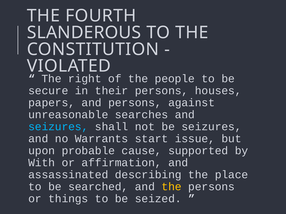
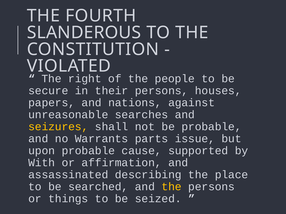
and persons: persons -> nations (135, 103)
seizures colour: light blue -> yellow (58, 127)
be seizures: seizures -> probable (212, 127)
start: start -> parts (152, 139)
